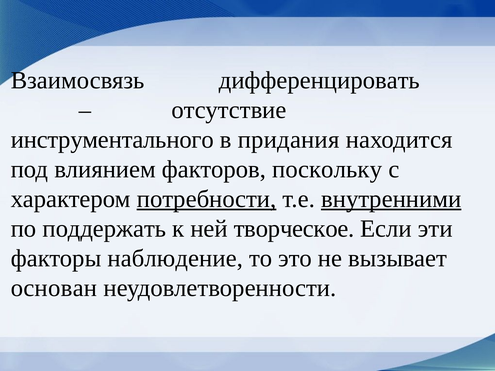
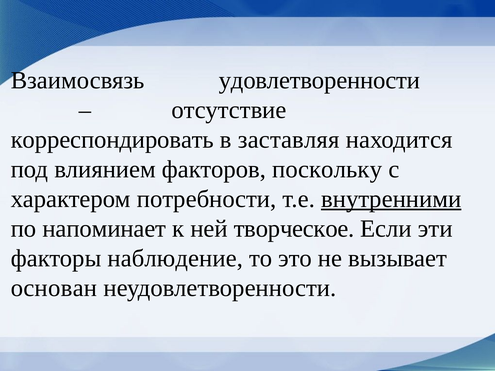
дифференцировать: дифференцировать -> удовлетворенности (319, 80)
инструментального: инструментального -> корреспондировать (112, 140)
придания: придания -> заставляя (289, 140)
потребности underline: present -> none (207, 199)
поддержать: поддержать -> напоминает (104, 229)
